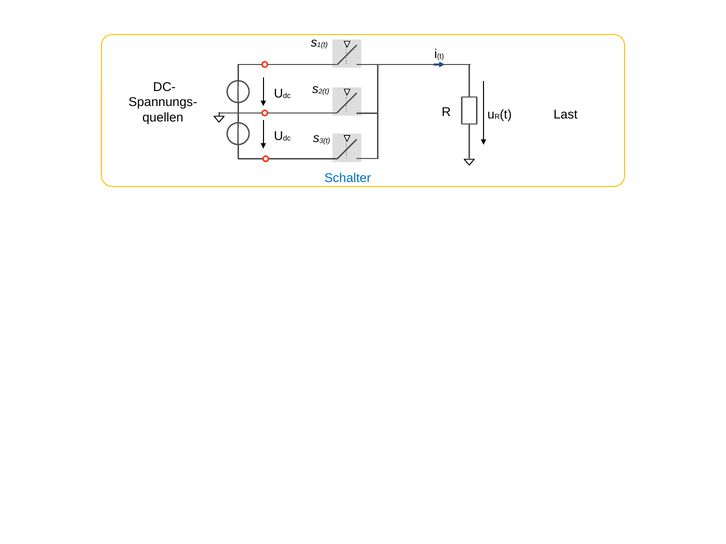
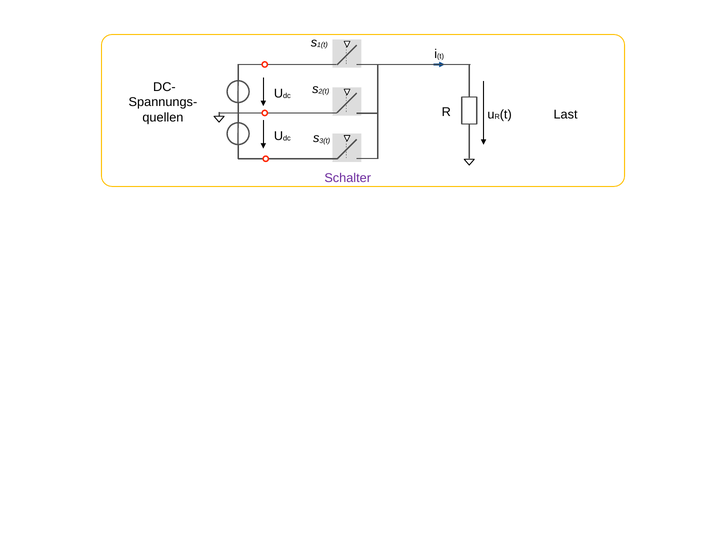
Schalter colour: blue -> purple (348, 178)
